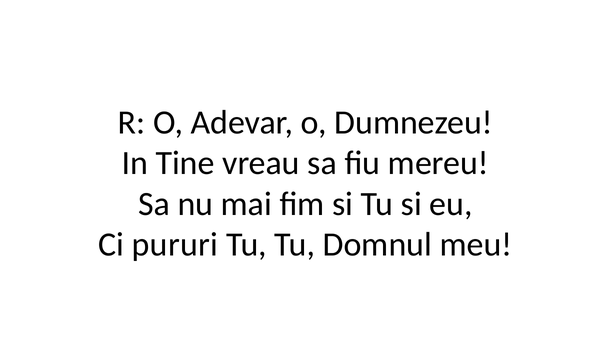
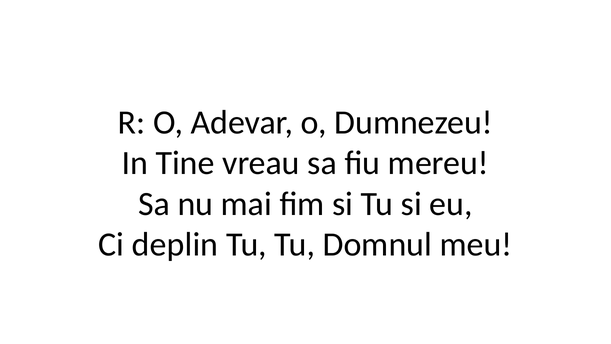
pururi: pururi -> deplin (175, 244)
